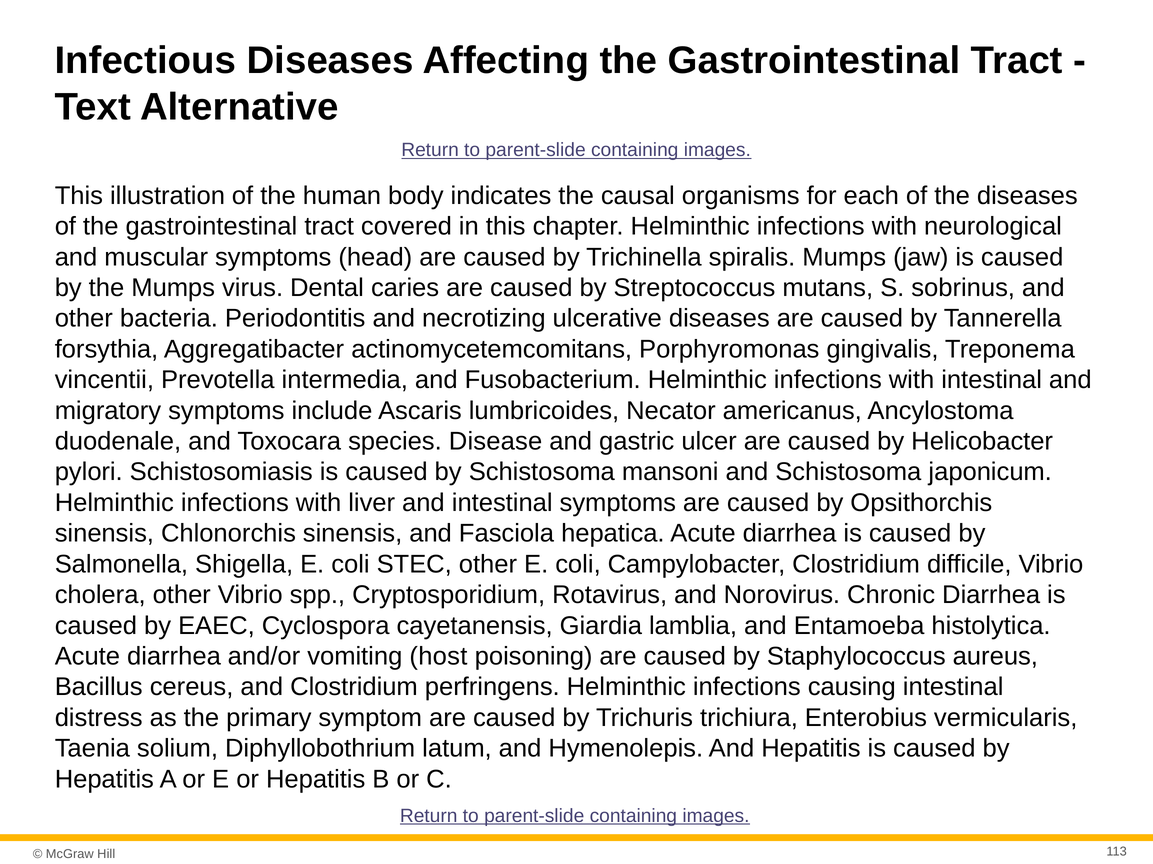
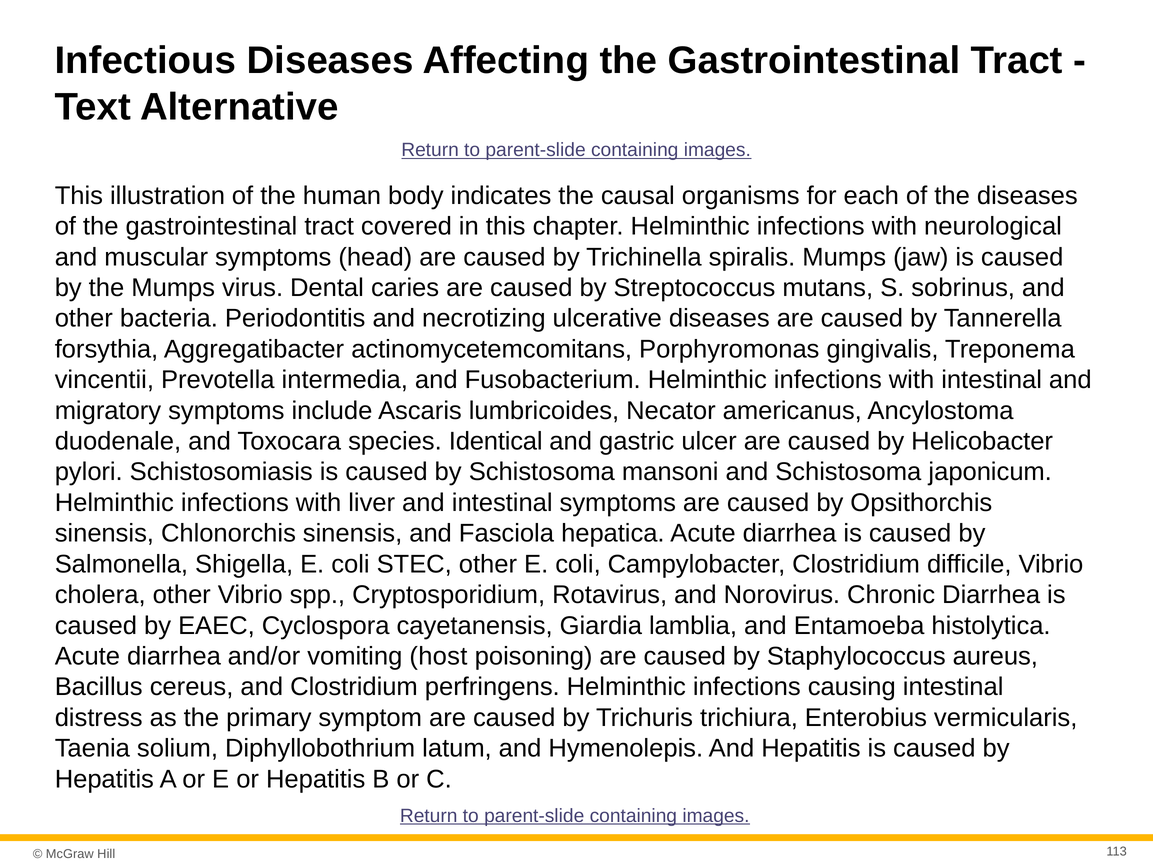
Disease: Disease -> Identical (496, 442)
